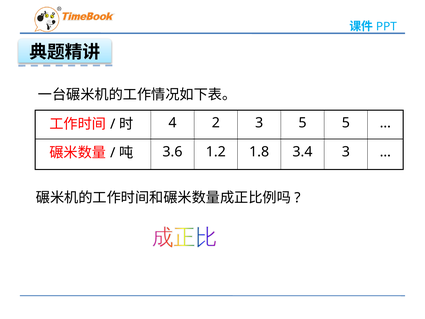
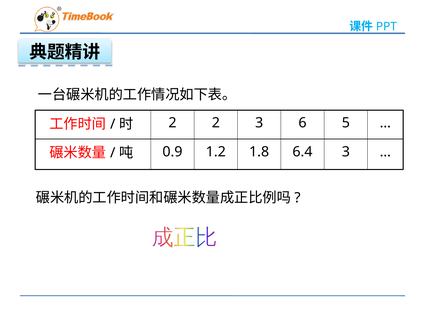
4: 4 -> 2 (172, 123)
3 5: 5 -> 6 (302, 123)
3.6: 3.6 -> 0.9 (172, 152)
3.4: 3.4 -> 6.4 (302, 152)
